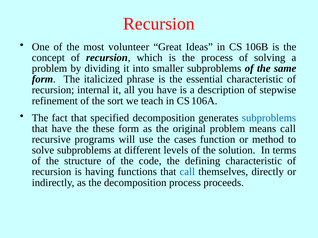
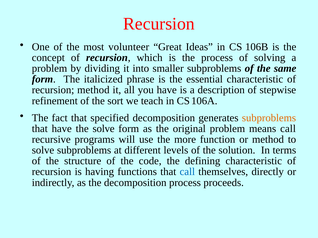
recursion internal: internal -> method (93, 90)
subproblems colour: blue -> orange (269, 118)
the these: these -> solve (104, 129)
cases: cases -> more (185, 140)
